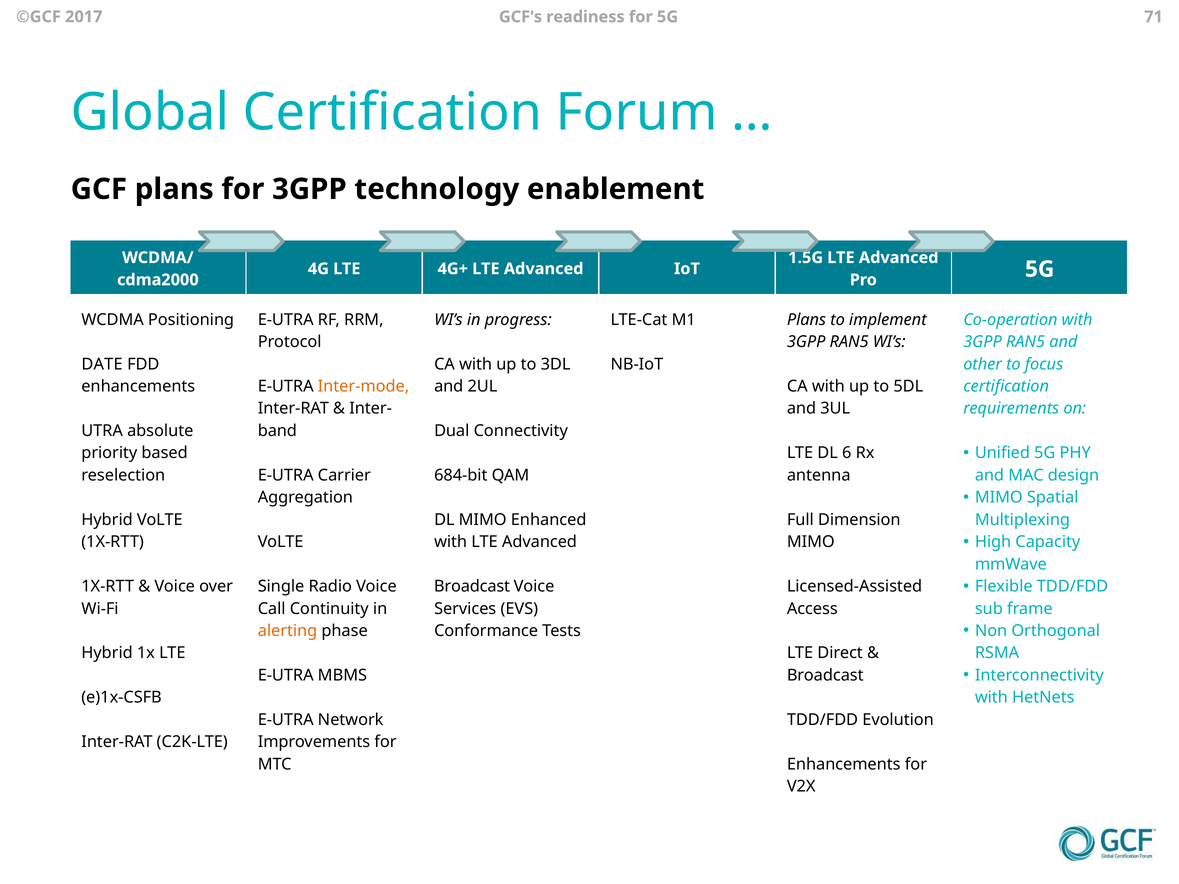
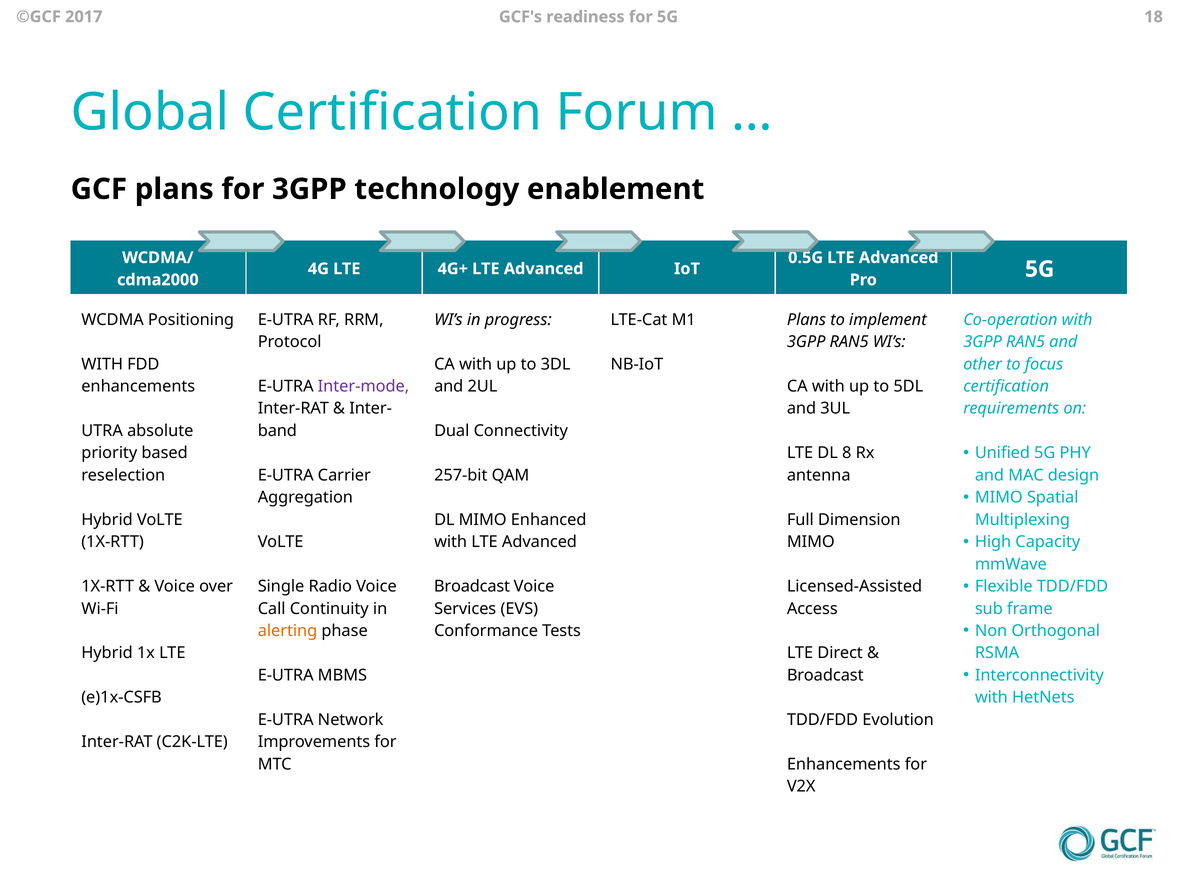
71: 71 -> 18 (1154, 17)
1.5G: 1.5G -> 0.5G (806, 258)
DATE: DATE -> WITH (102, 364)
Inter-mode colour: orange -> purple (363, 386)
6: 6 -> 8 (847, 453)
684-bit: 684-bit -> 257-bit (461, 475)
